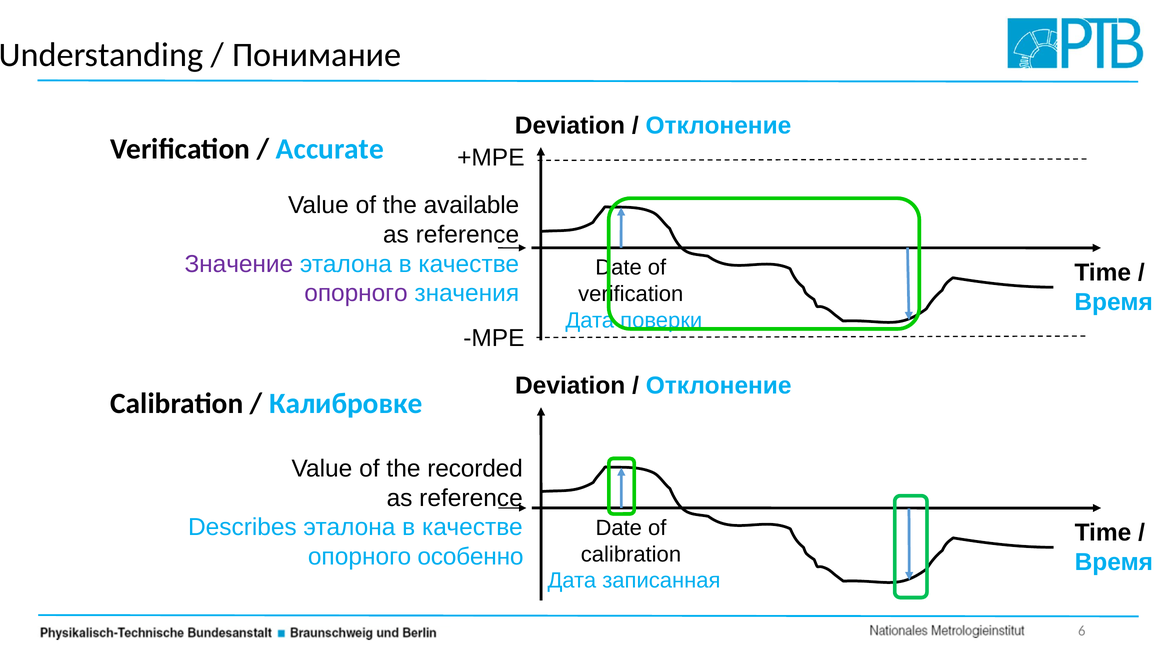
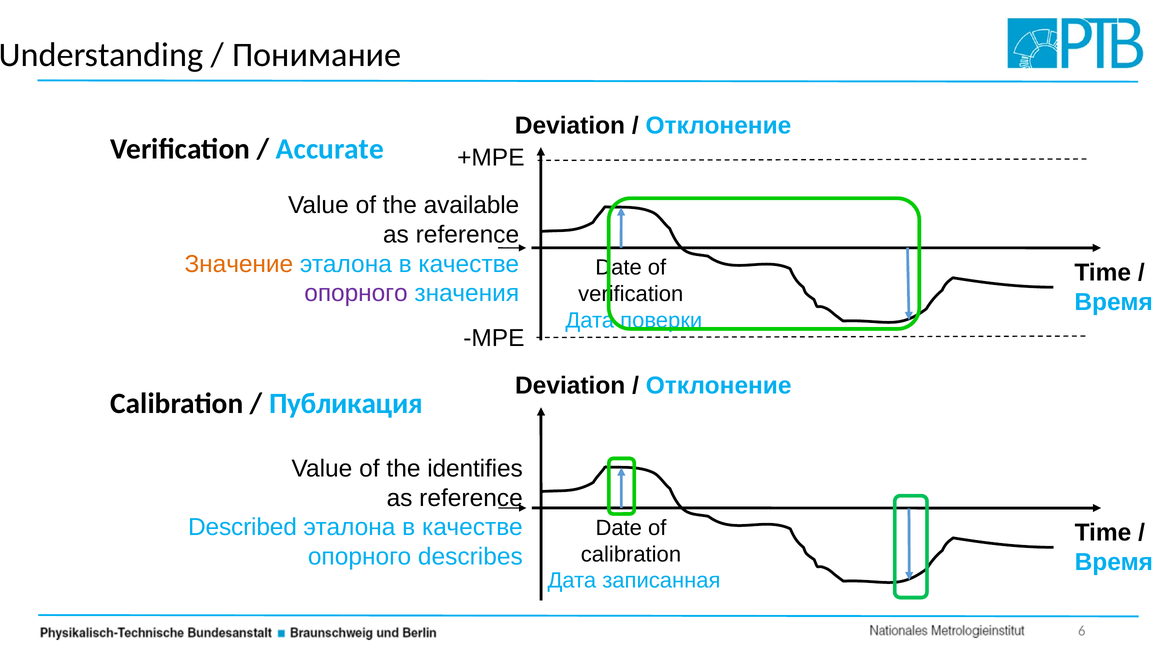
Значение colour: purple -> orange (239, 264)
Калибровке: Калибровке -> Публикация (346, 404)
recorded: recorded -> identifies (475, 469)
Describes: Describes -> Described (242, 527)
особенно: особенно -> describes (470, 557)
